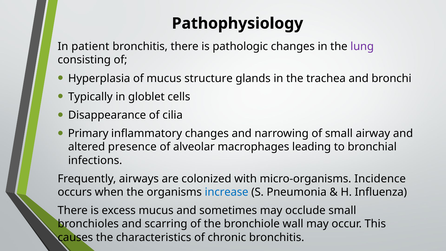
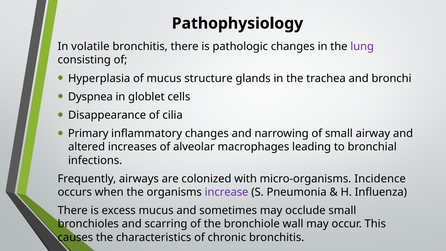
patient: patient -> volatile (90, 47)
Typically: Typically -> Dyspnea (90, 97)
presence: presence -> increases (132, 147)
increase colour: blue -> purple (227, 192)
